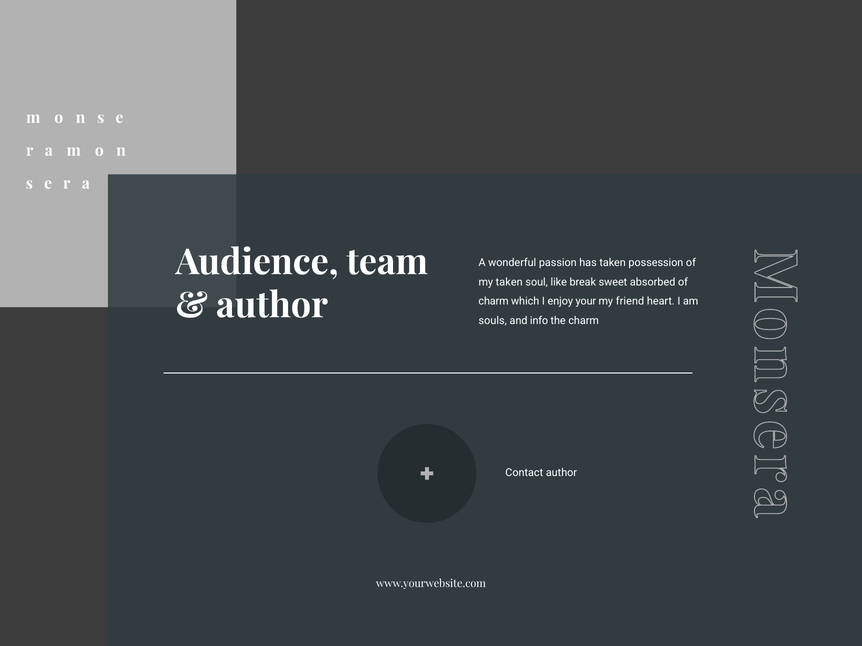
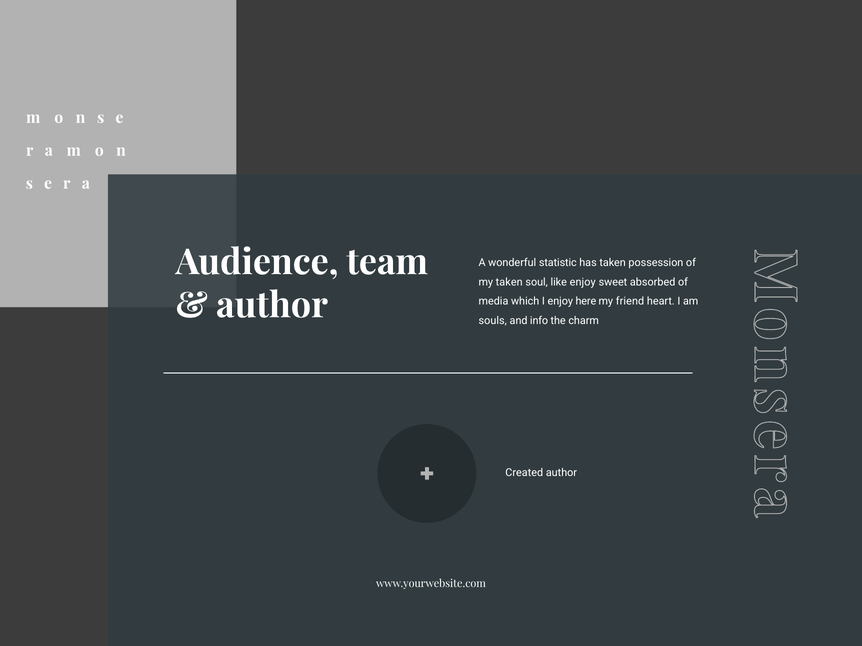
passion: passion -> statistic (558, 263)
like break: break -> enjoy (583, 282)
charm: charm -> media (493, 302)
your: your -> here (586, 302)
Contact: Contact -> Created (524, 473)
